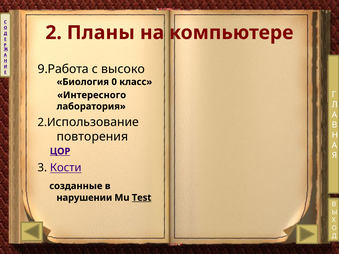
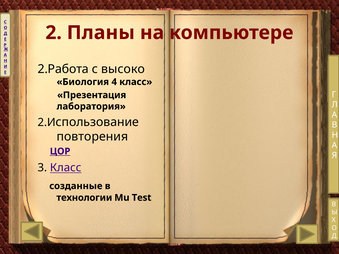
9.Работа: 9.Работа -> 2.Работа (63, 69)
0: 0 -> 4 (114, 82)
Интересного: Интересного -> Презентация (92, 95)
3 Кости: Кости -> Класс (66, 168)
нарушении: нарушении -> технологии (84, 198)
Test underline: present -> none (142, 198)
